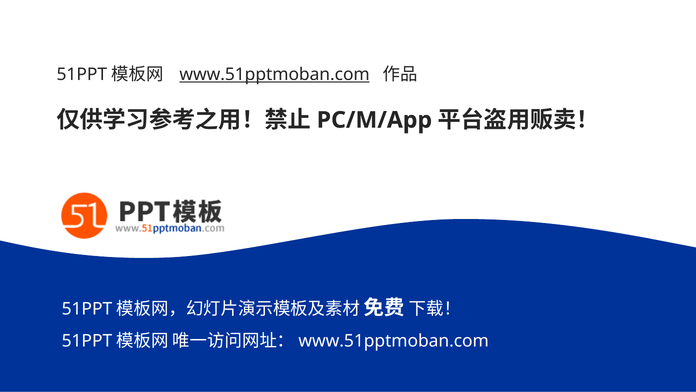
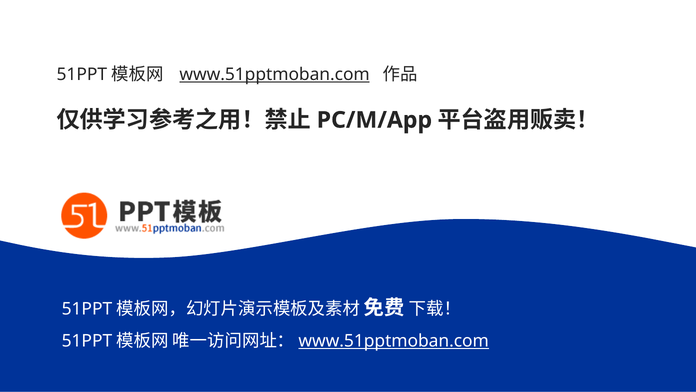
www.51pptmoban.com underline: none -> present (394, 341)
